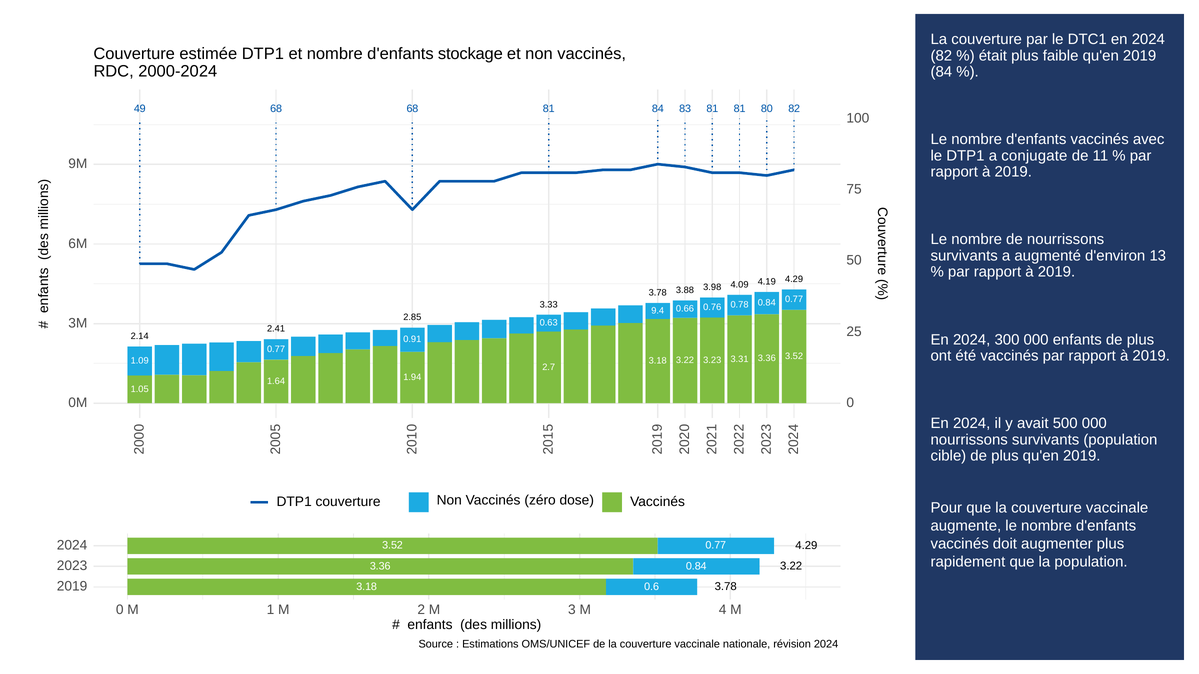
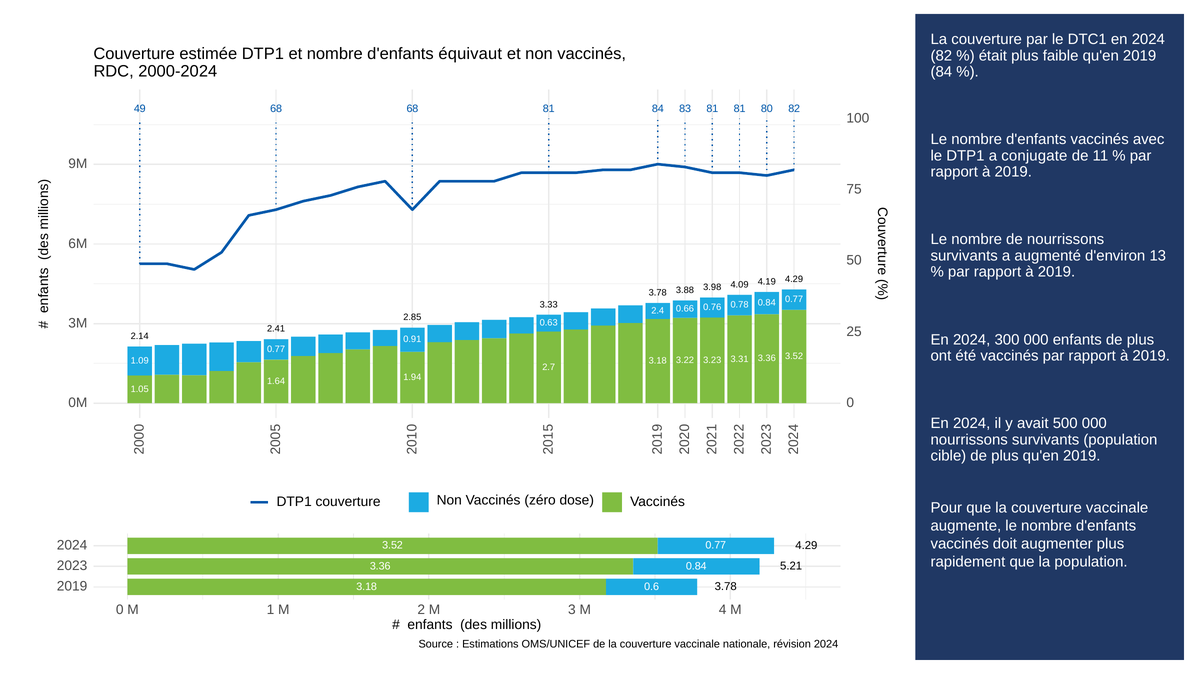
stockage: stockage -> équivaut (470, 54)
9.4: 9.4 -> 2.4 (658, 311)
3.22: 3.22 -> 5.21 (791, 566)
